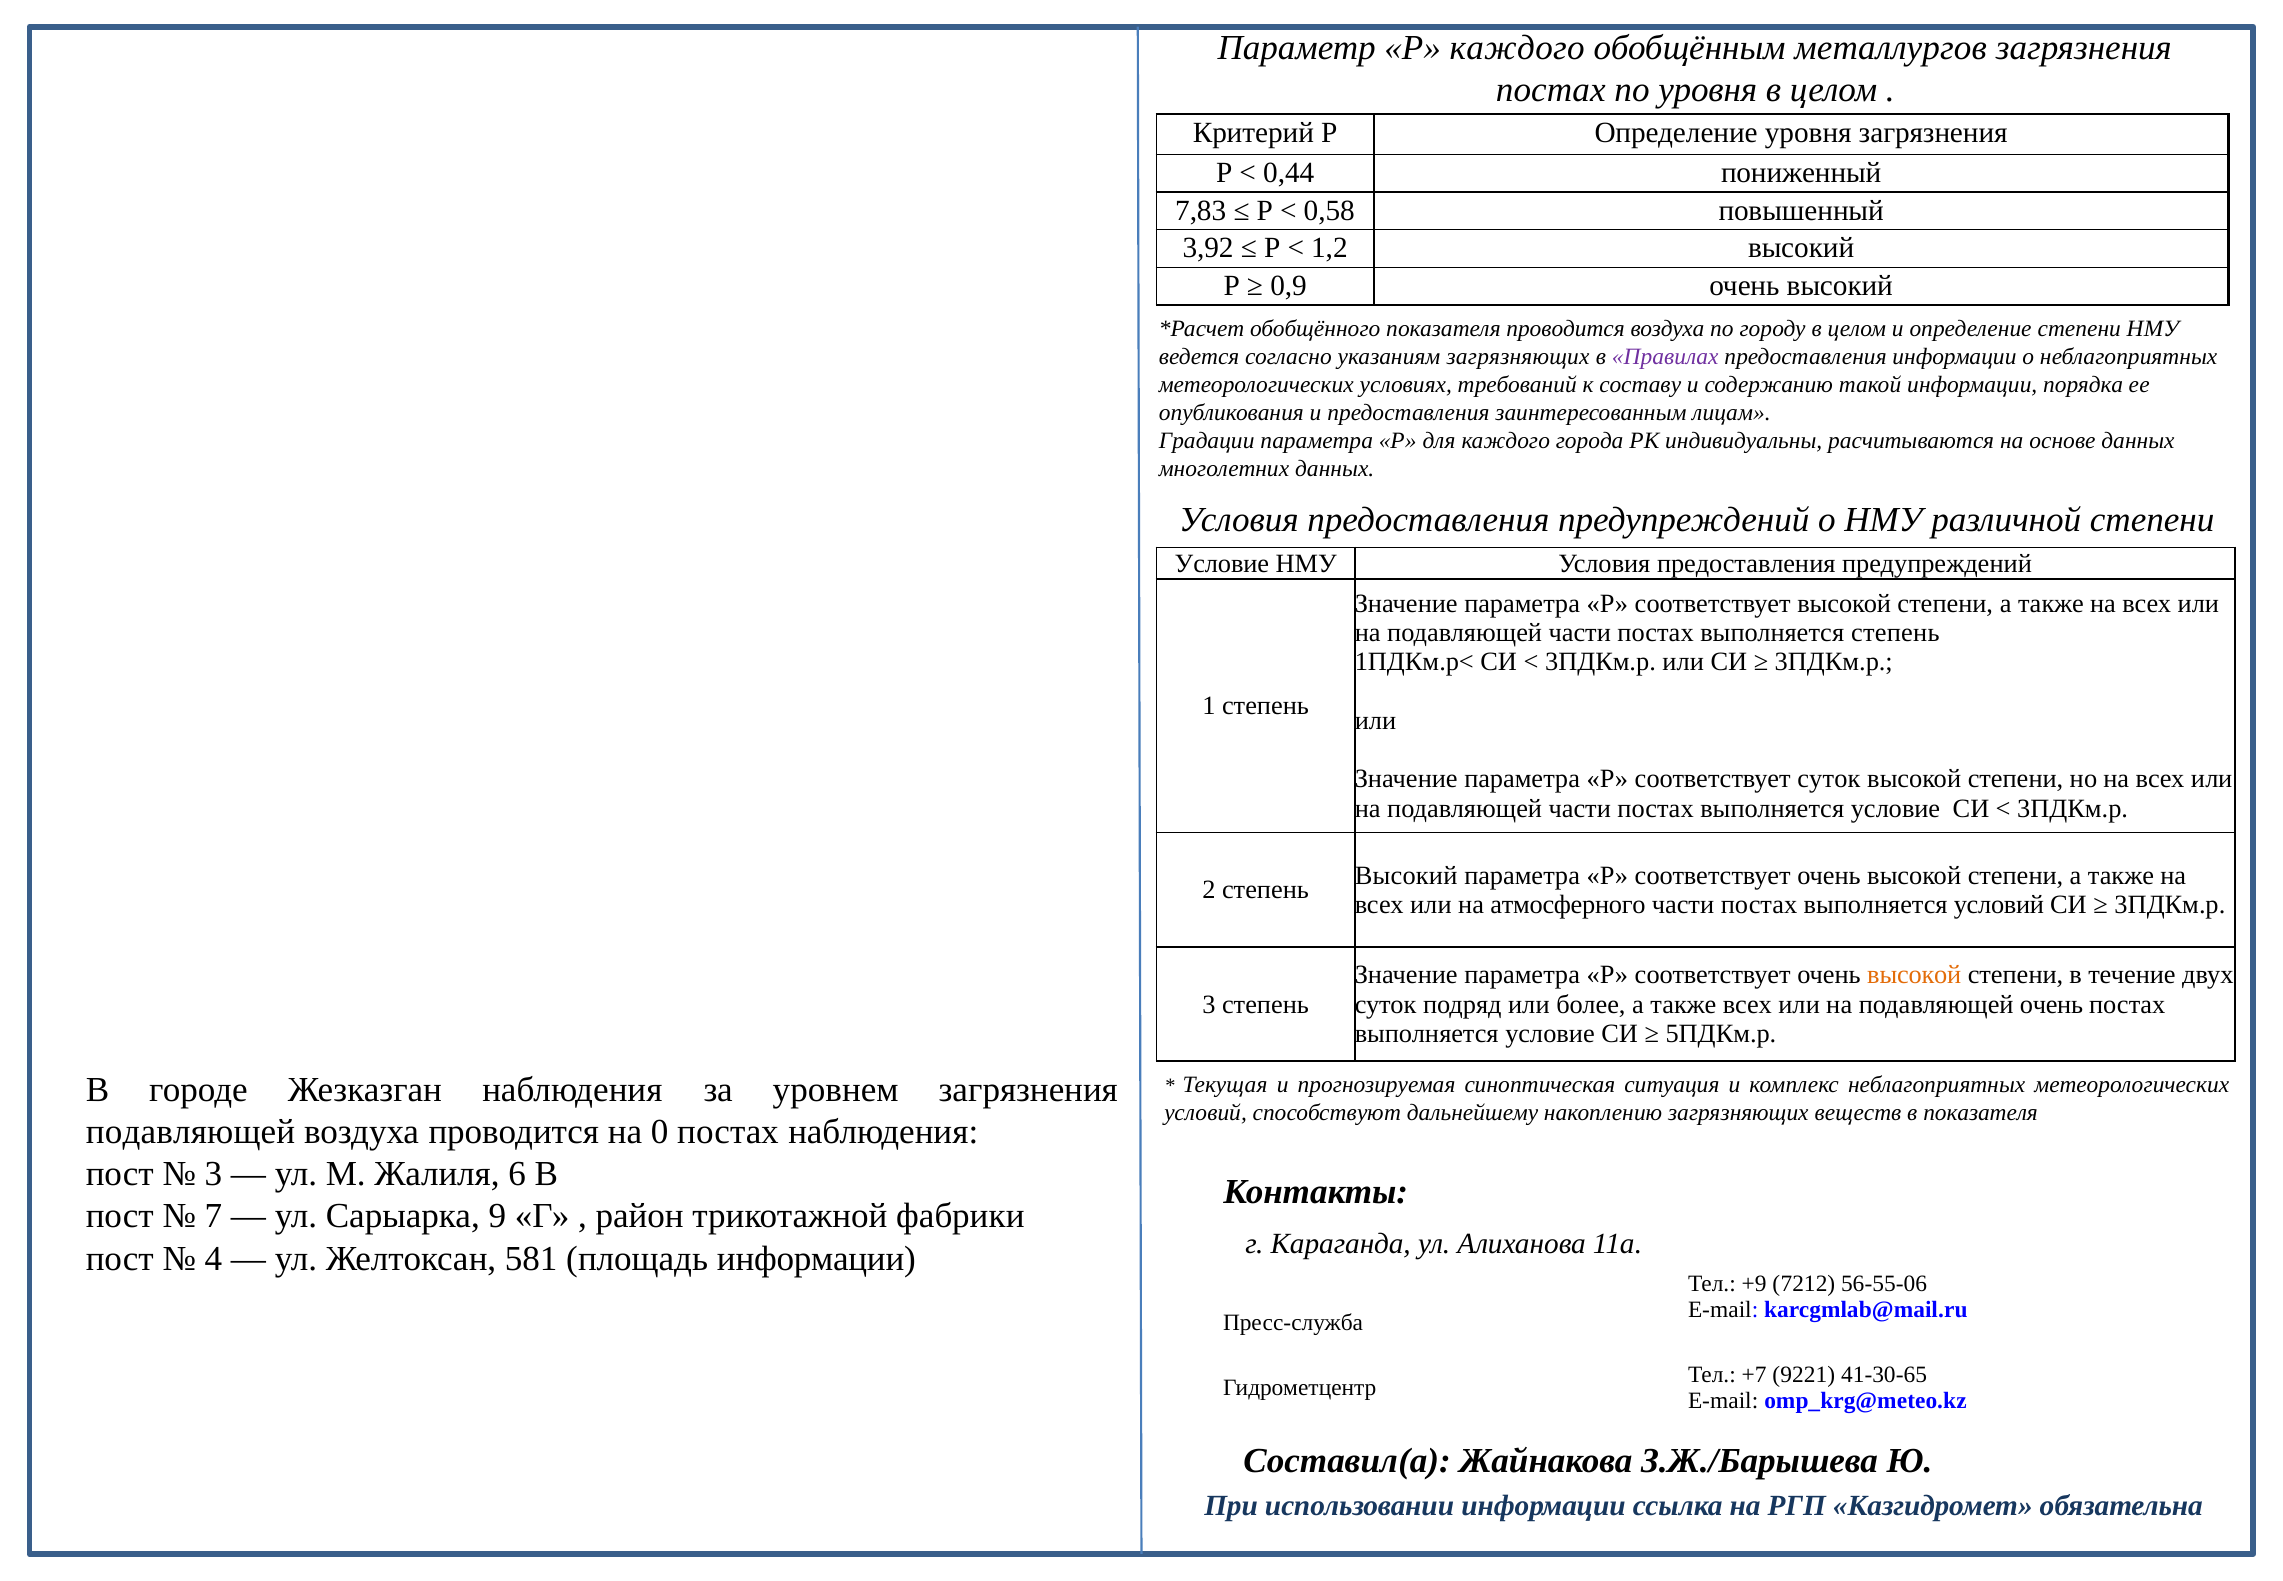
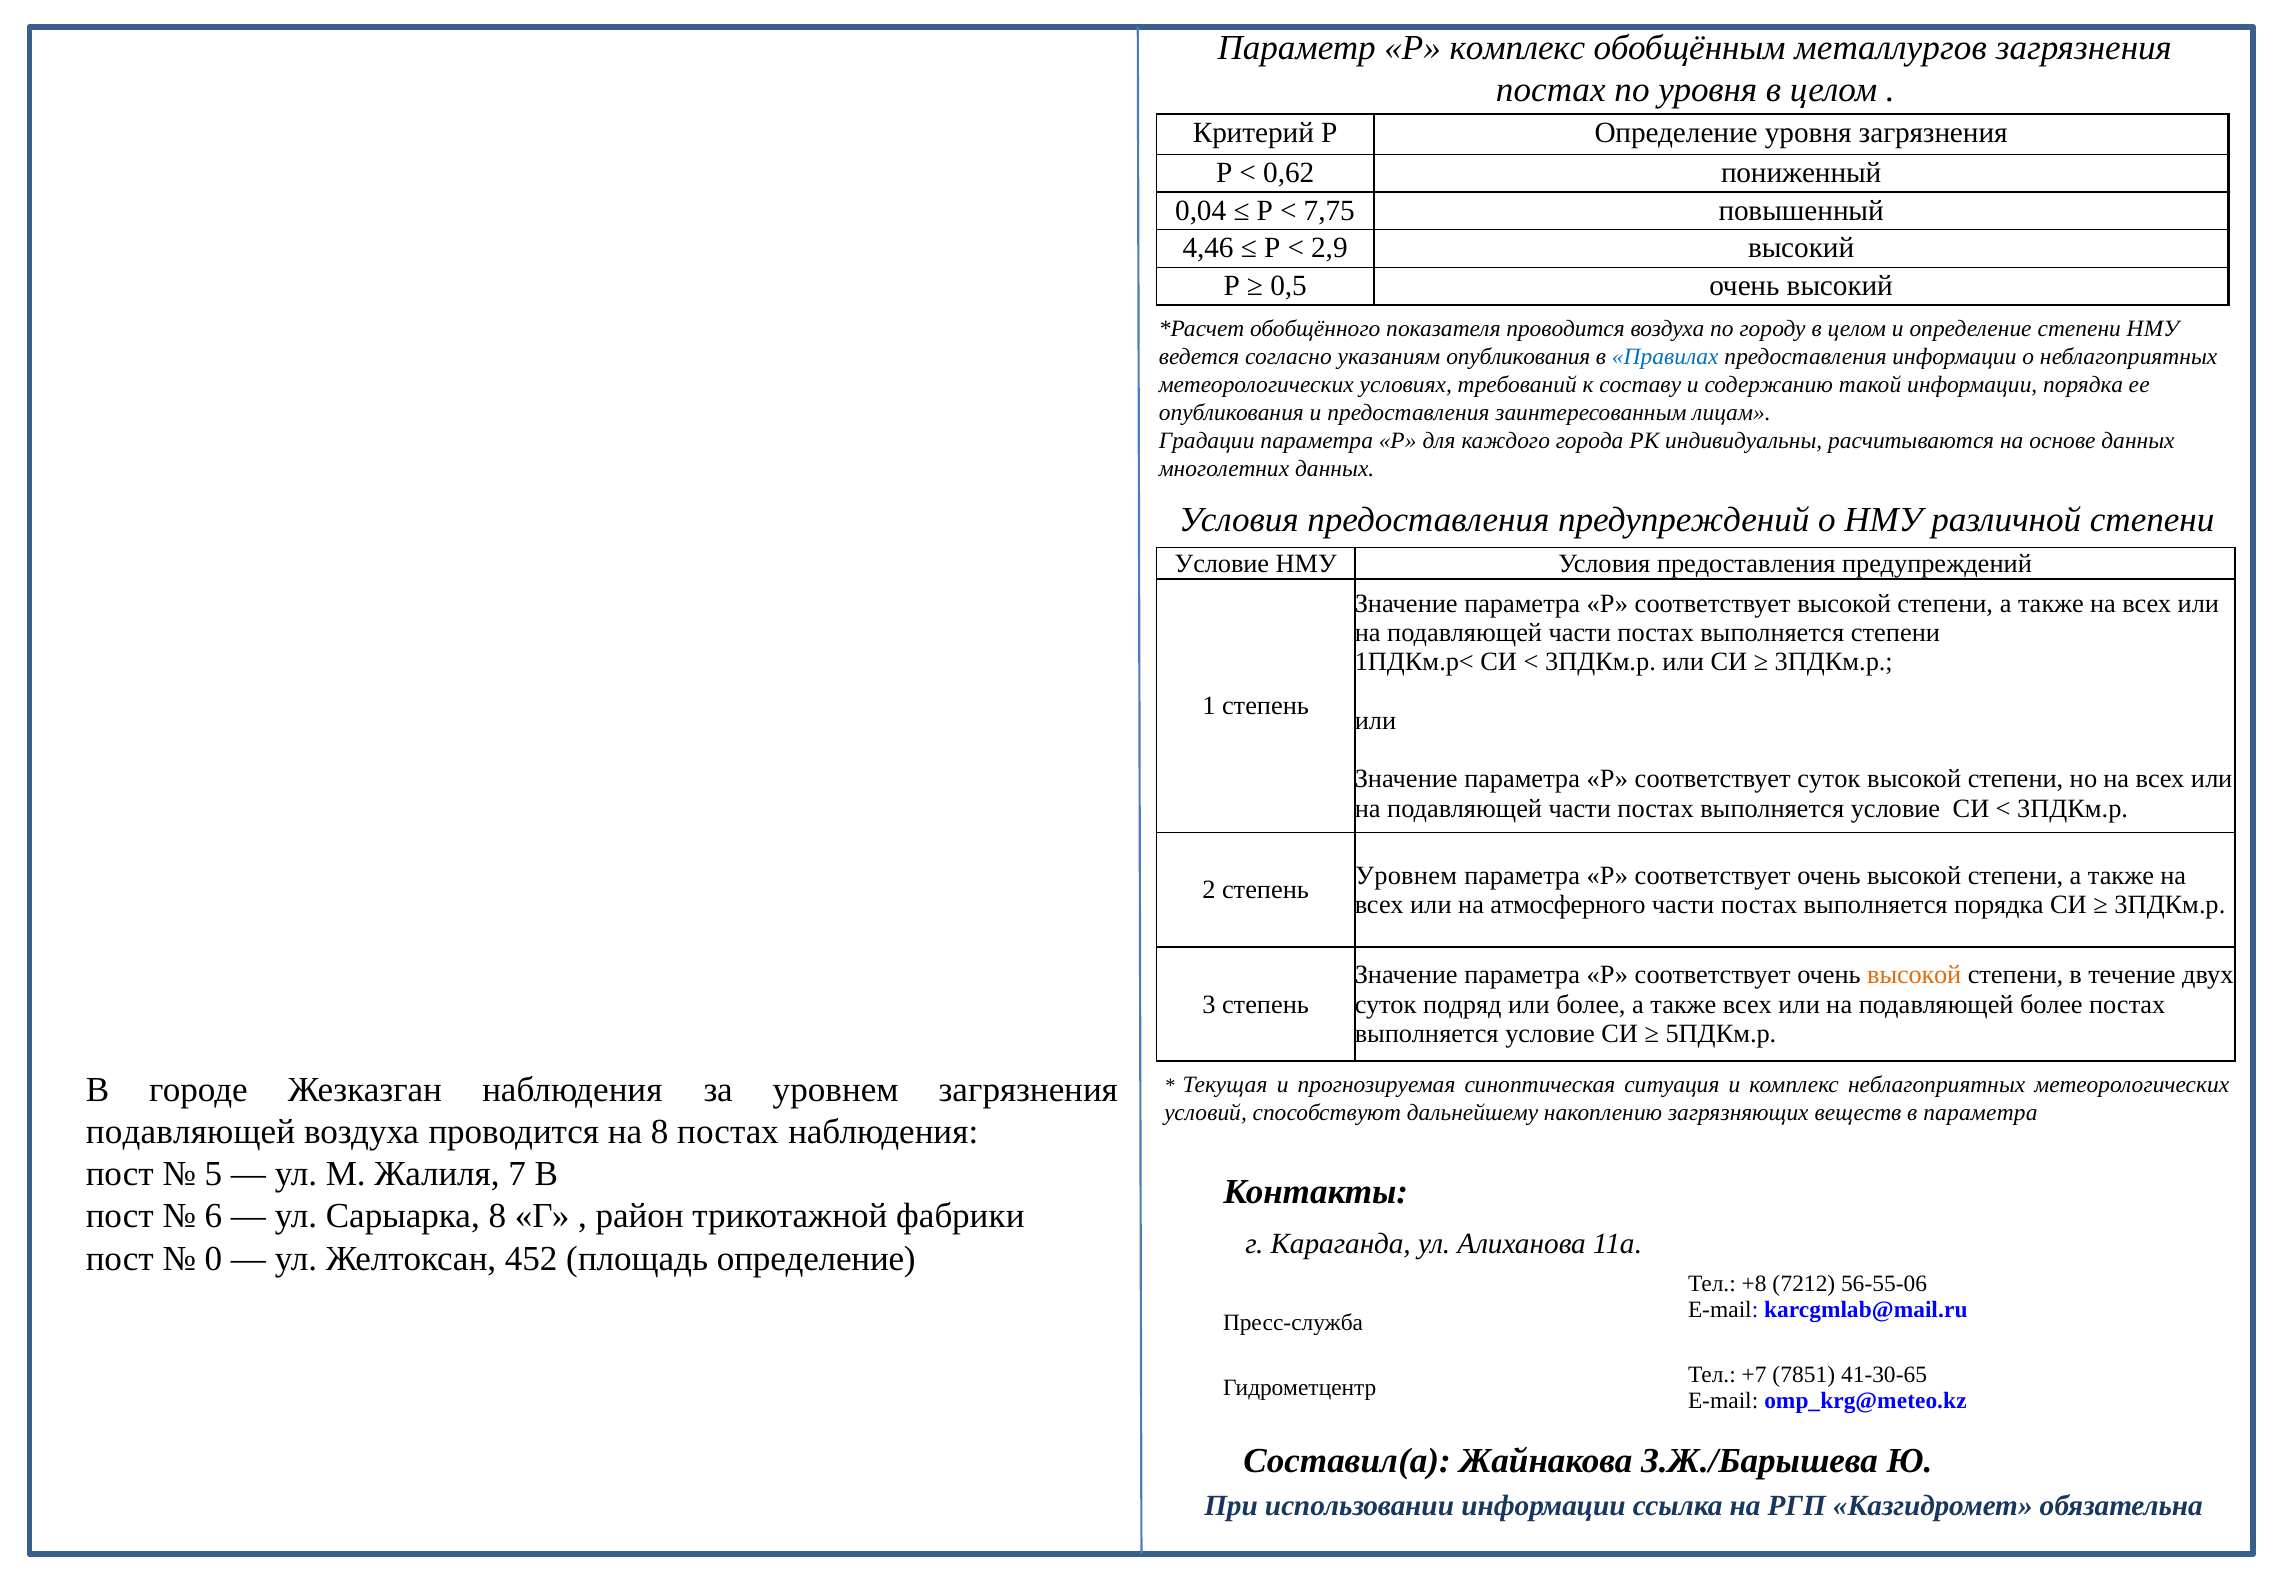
Р каждого: каждого -> комплекс (1517, 48)
0,44: 0,44 -> 0,62 (1289, 173)
7,83: 7,83 -> 0,04 (1201, 210)
0,58: 0,58 -> 7,75 (1329, 210)
3,92: 3,92 -> 4,46 (1208, 248)
1,2: 1,2 -> 2,9 (1329, 248)
0,9: 0,9 -> 0,5 (1289, 286)
указаниям загрязняющих: загрязняющих -> опубликования (1518, 357)
Правилах colour: purple -> blue (1665, 357)
выполняется степень: степень -> степени (1895, 633)
Высокий: Высокий -> Уровнем (1406, 875)
выполняется условий: условий -> порядка (1999, 904)
подавляющей очень: очень -> более (2051, 1004)
в показателя: показателя -> параметра (1980, 1113)
на 0: 0 -> 8 (660, 1132)
3: 3 -> 5 (213, 1174)
6: 6 -> 7 (517, 1174)
7: 7 -> 6 (213, 1216)
Сарыарка 9: 9 -> 8 (497, 1216)
4: 4 -> 0 (213, 1258)
581: 581 -> 452 (531, 1258)
площадь информации: информации -> определение (816, 1258)
+9: +9 -> +8 (1754, 1283)
9221: 9221 -> 7851 (1804, 1375)
